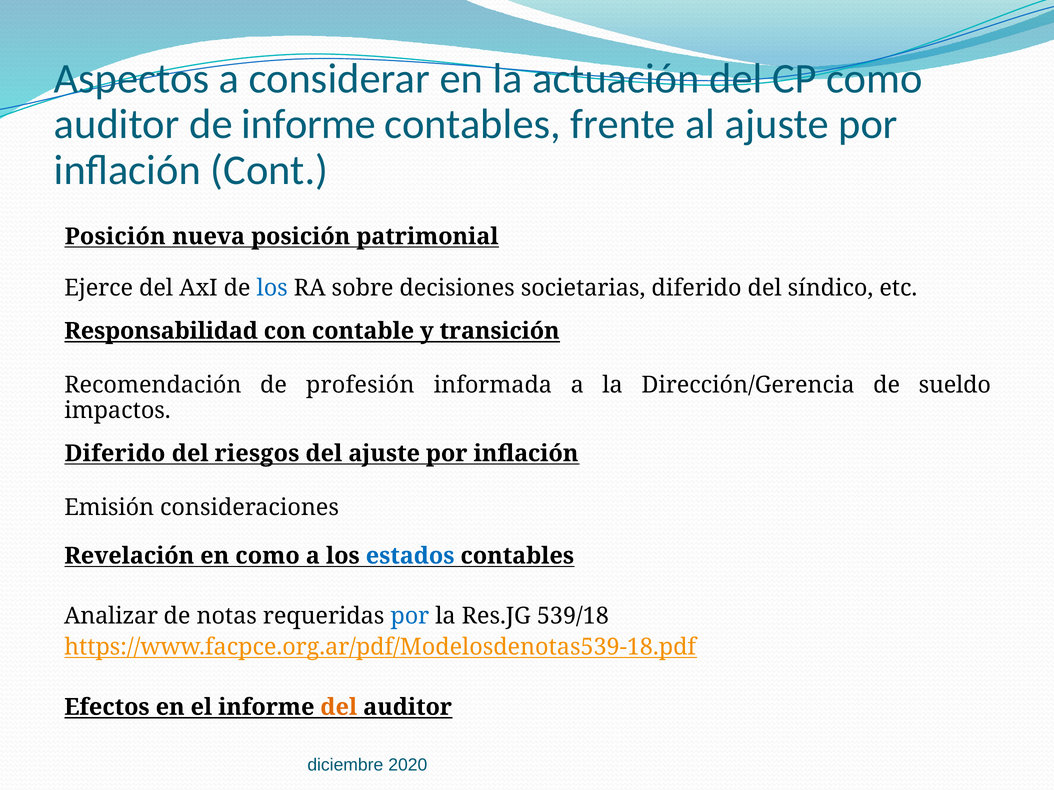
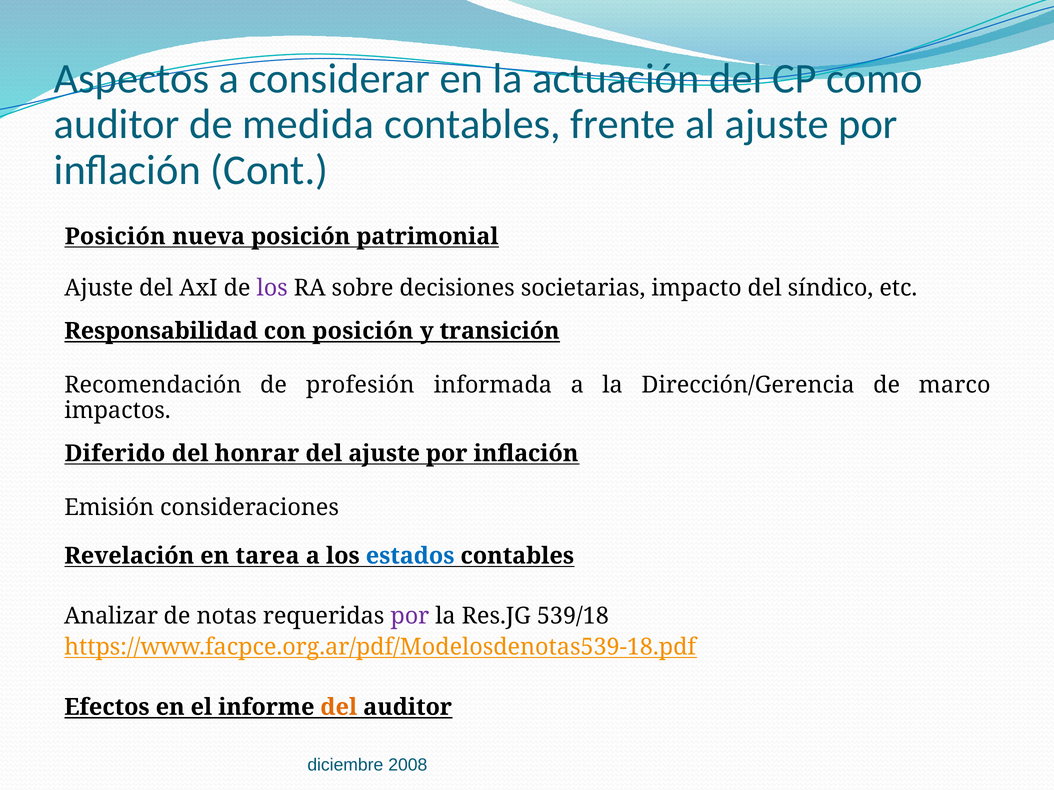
de informe: informe -> medida (308, 124)
Ejerce: Ejerce -> Ajuste (99, 288)
los colour: blue -> purple (272, 288)
societarias diferido: diferido -> impacto (697, 288)
con contable: contable -> posición (363, 331)
sueldo: sueldo -> marco (955, 385)
riesgos: riesgos -> honrar (257, 454)
en como: como -> tarea (267, 556)
por colour: blue -> purple (410, 616)
2020: 2020 -> 2008 (408, 765)
